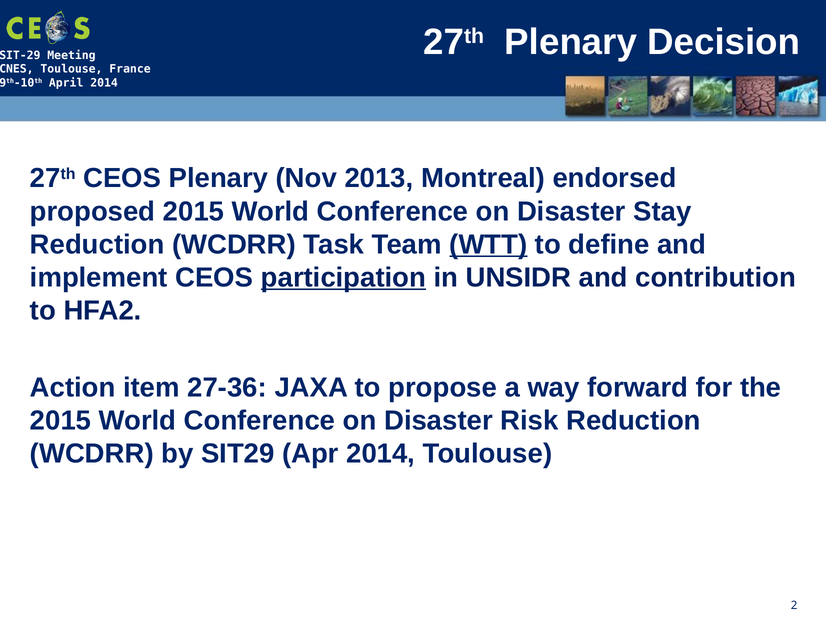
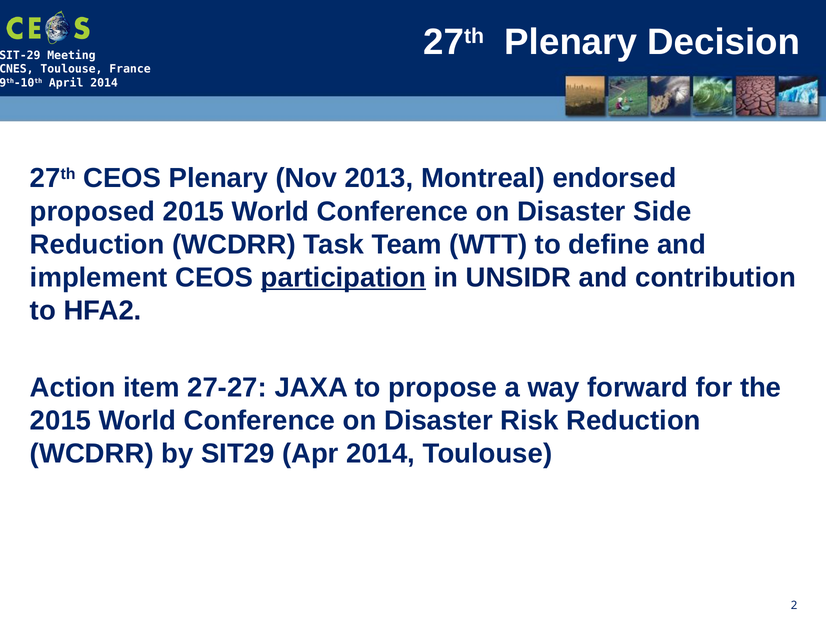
Stay: Stay -> Side (662, 211)
WTT underline: present -> none (488, 244)
27-36: 27-36 -> 27-27 (227, 387)
